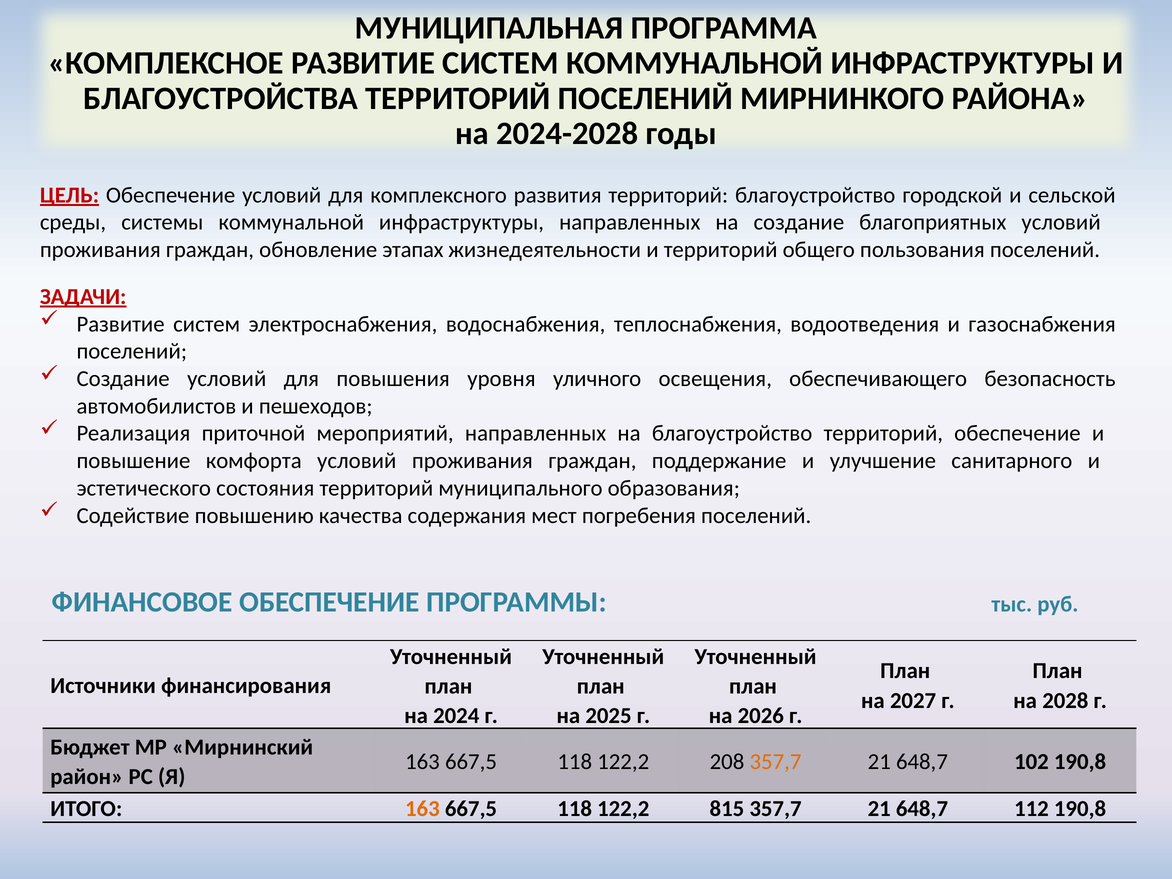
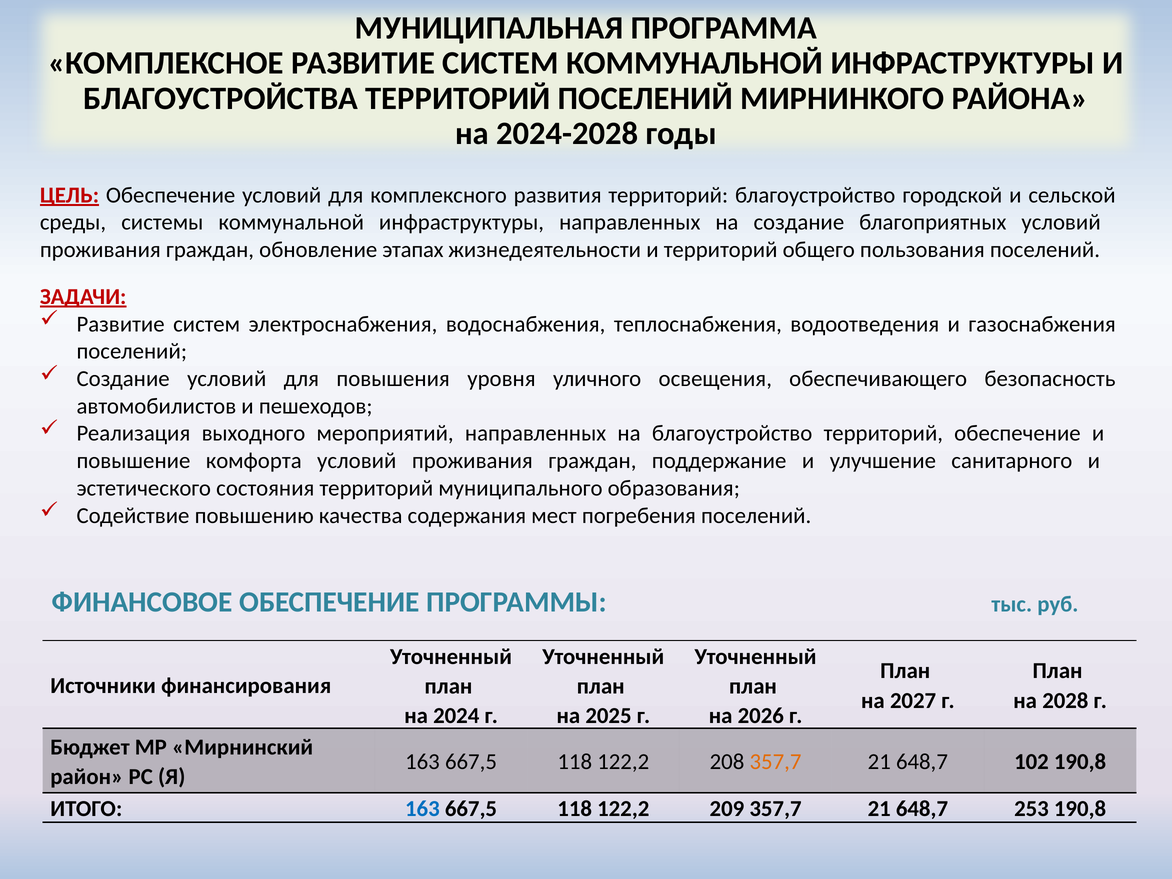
приточной: приточной -> выходного (254, 433)
163 colour: orange -> blue (422, 809)
815: 815 -> 209 (727, 809)
112: 112 -> 253 (1031, 809)
